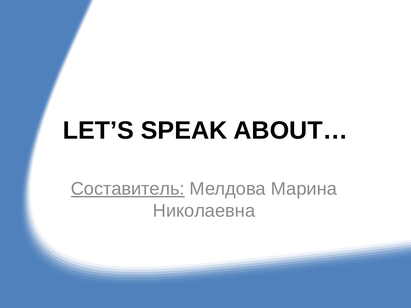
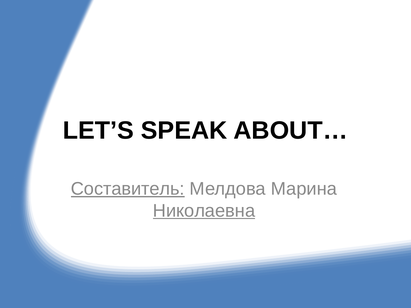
Николаевна underline: none -> present (204, 211)
